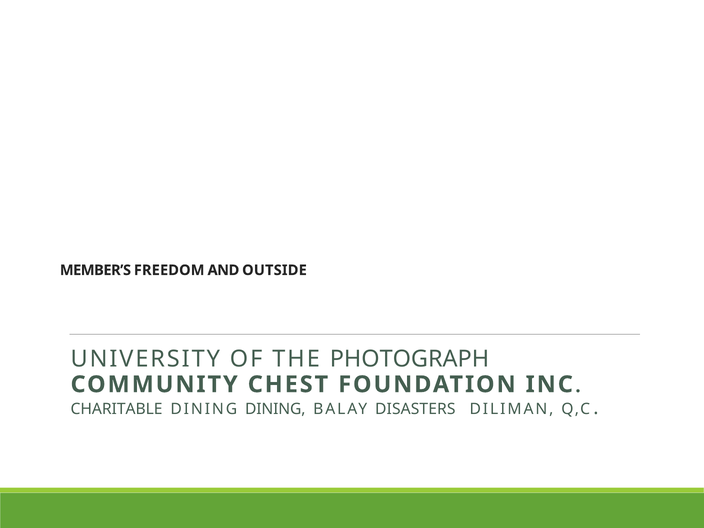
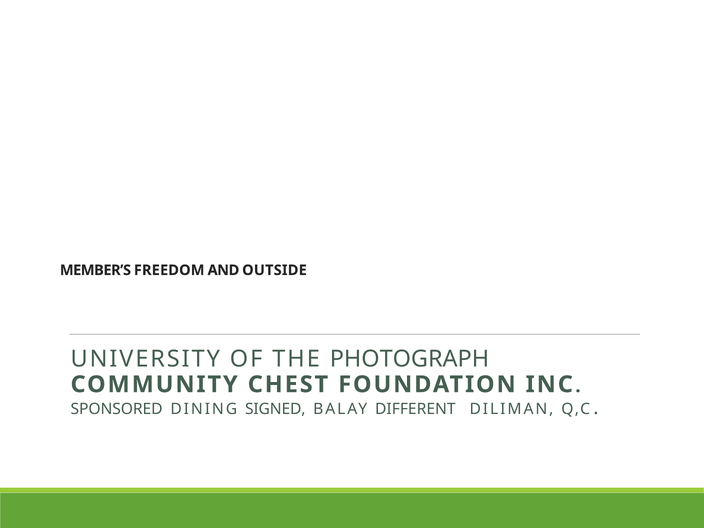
CHARITABLE: CHARITABLE -> SPONSORED (117, 409)
DINING DINING: DINING -> SIGNED (275, 409)
DISASTERS: DISASTERS -> DIFFERENT (415, 409)
